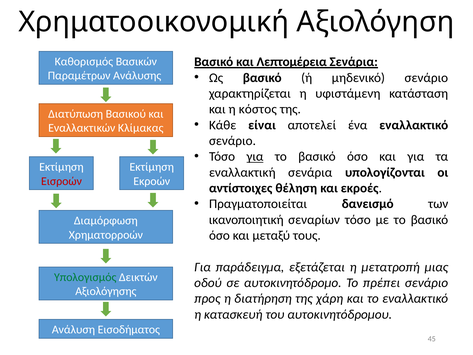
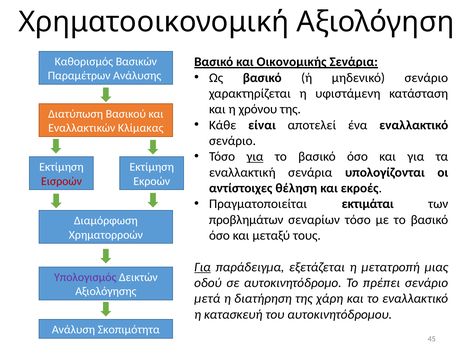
Λεπτομέρεια: Λεπτομέρεια -> Οικονομικής (292, 62)
κόστος: κόστος -> χρόνου (258, 109)
δανεισμό: δανεισμό -> εκτιμάται (368, 204)
ικανοποιητική: ικανοποιητική -> προβλημάτων (246, 220)
Για underline: none -> present (202, 267)
Υπολογισμός colour: green -> purple (85, 277)
προς: προς -> μετά (207, 298)
Εισοδήματος: Εισοδήματος -> Σκοπιμότητα (129, 329)
